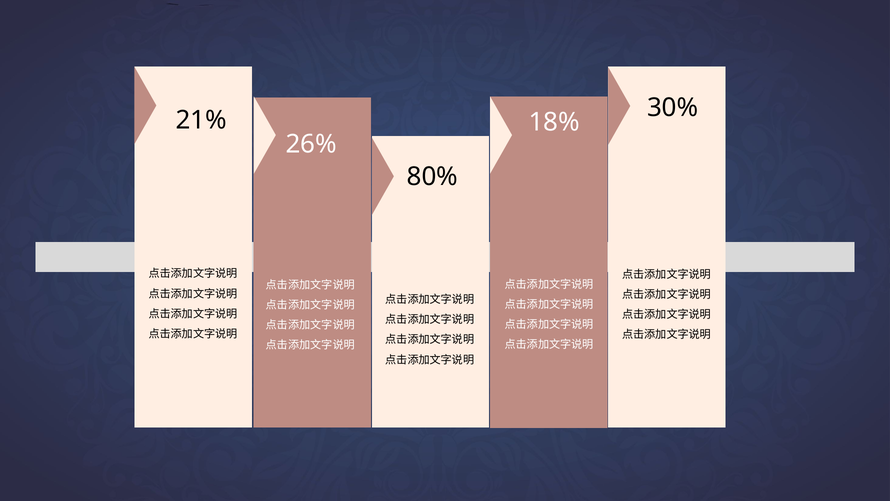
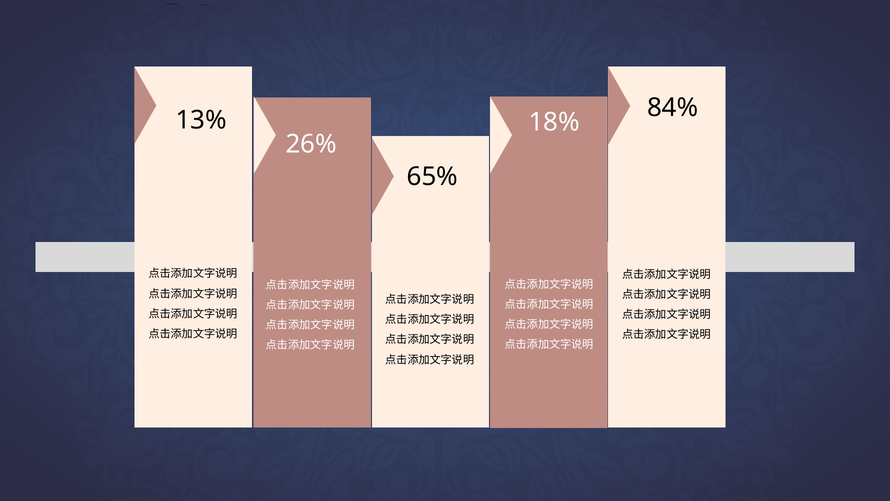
30%: 30% -> 84% (673, 107)
21%: 21% -> 13% (201, 120)
80%: 80% -> 65% (432, 176)
